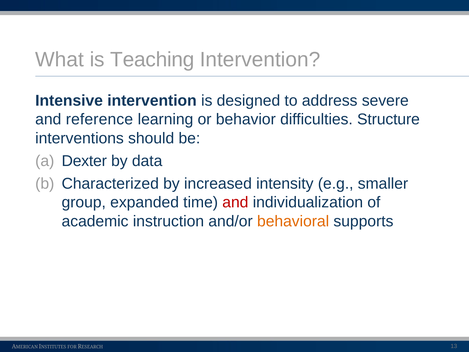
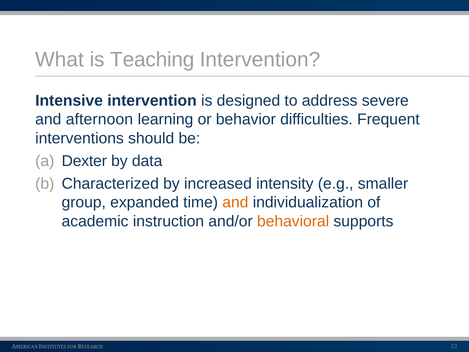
reference: reference -> afternoon (99, 119)
Structure: Structure -> Frequent (388, 119)
and colour: red -> orange (235, 202)
